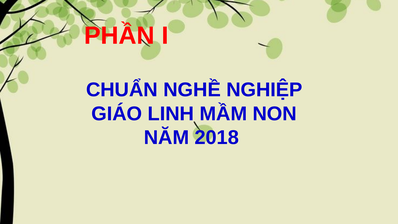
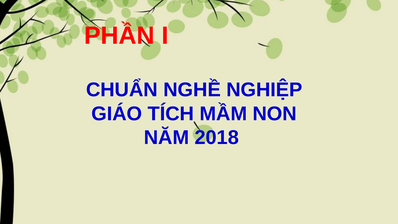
LINH: LINH -> TÍCH (171, 114)
